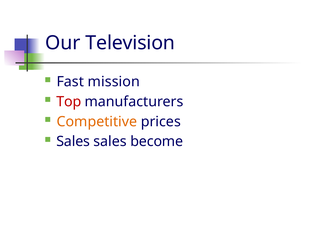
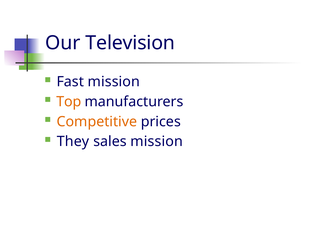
Top colour: red -> orange (69, 102)
Sales: Sales -> They (73, 142)
sales become: become -> mission (157, 142)
